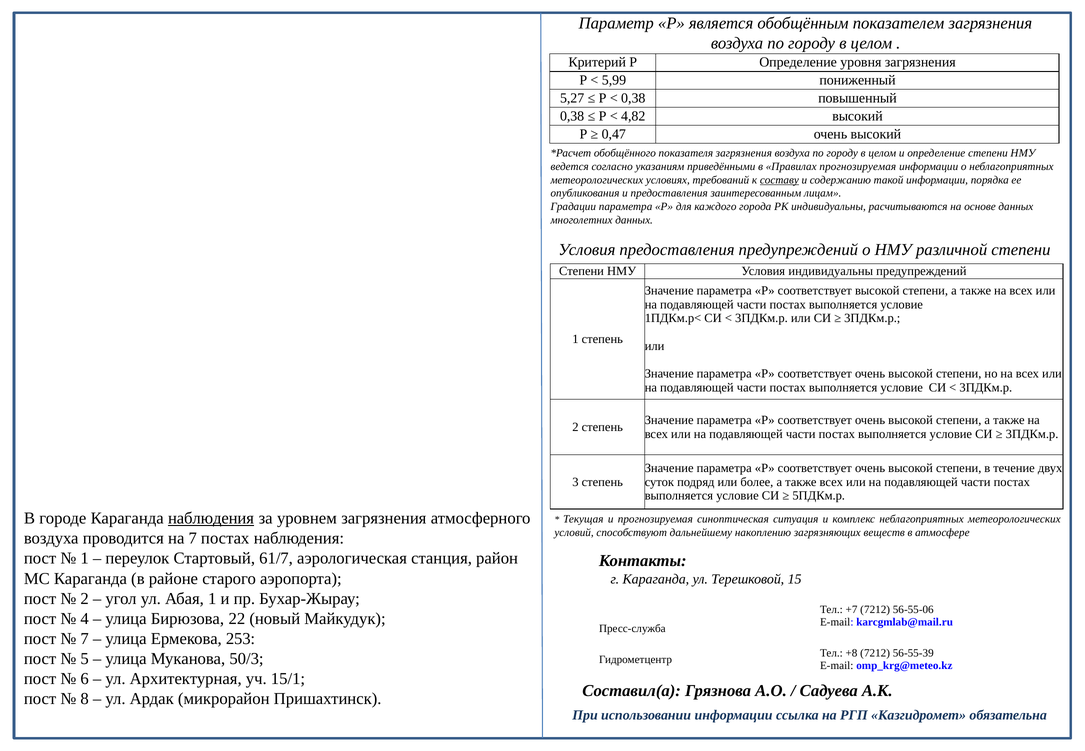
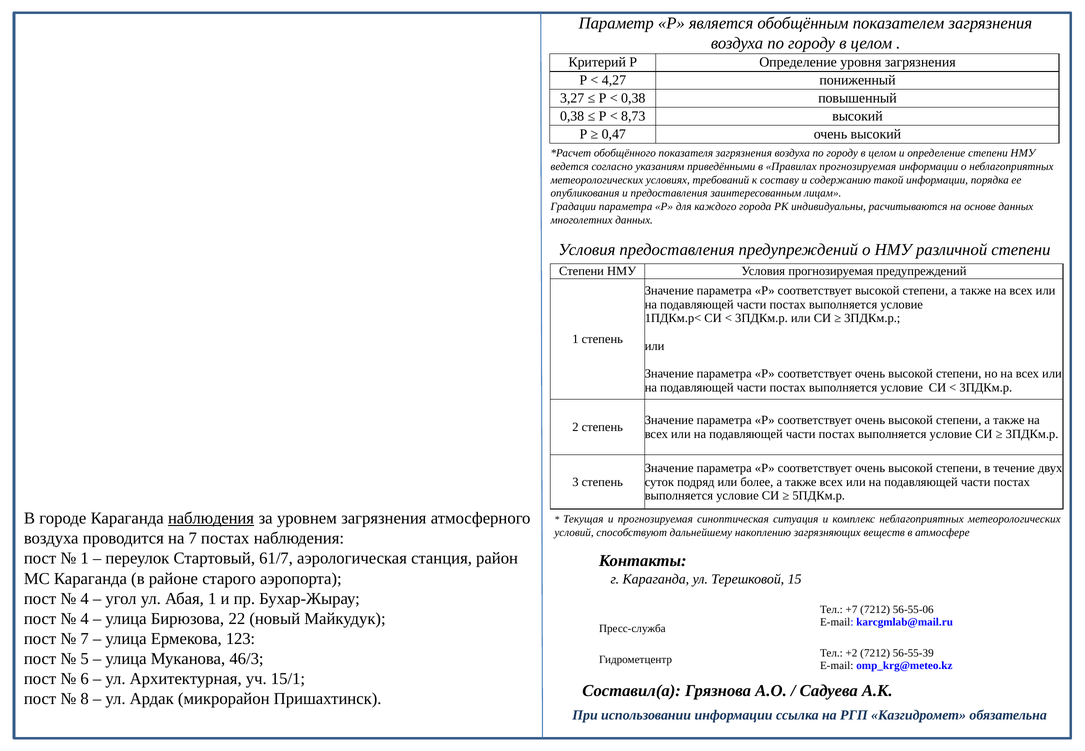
5,99: 5,99 -> 4,27 (614, 80)
5,27: 5,27 -> 3,27 (572, 98)
4,82: 4,82 -> 8,73 (633, 116)
составу underline: present -> none (779, 180)
Условия индивидуальны: индивидуальны -> прогнозируемая (831, 271)
2: 2 -> 4 (85, 599)
253: 253 -> 123 (240, 639)
+8: +8 -> +2 (851, 653)
50/3: 50/3 -> 46/3 (246, 659)
